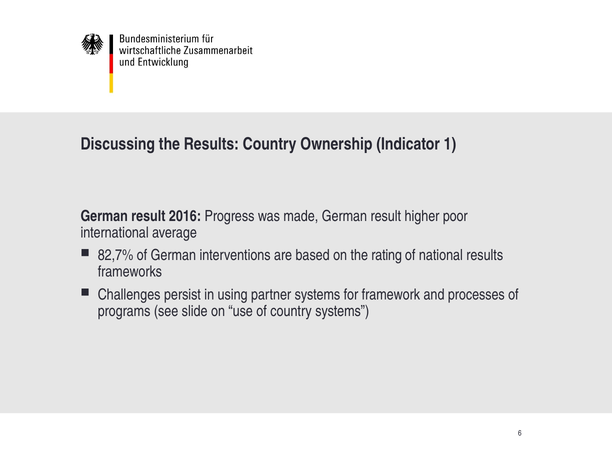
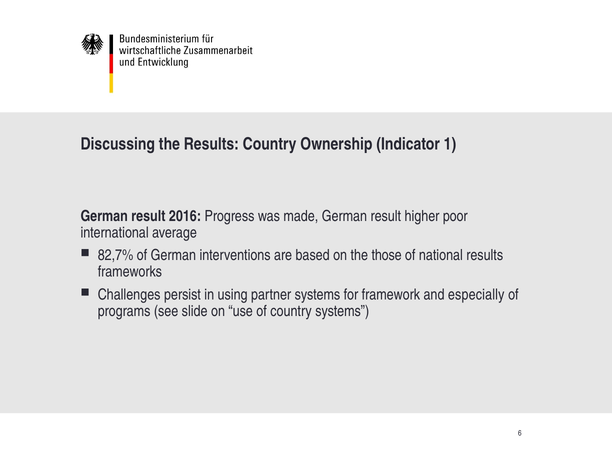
rating: rating -> those (387, 255)
processes: processes -> especially (476, 295)
